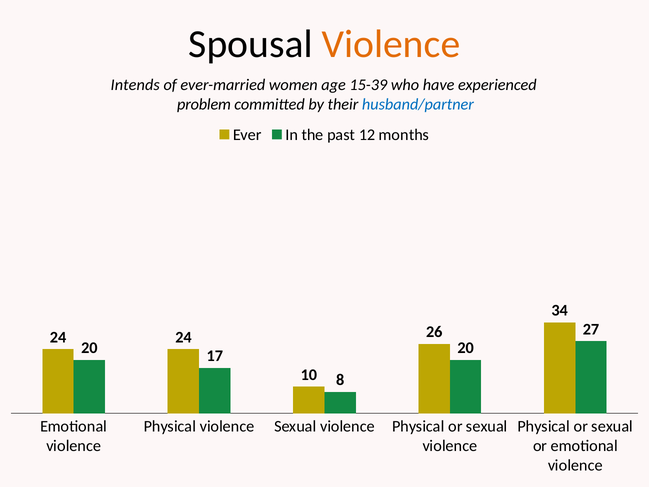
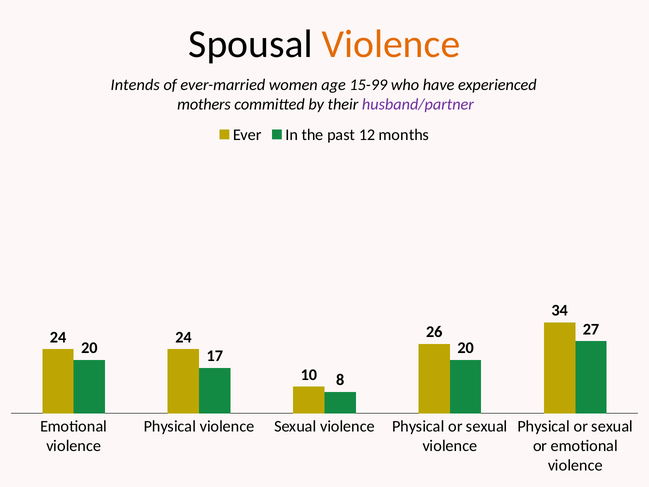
15-39: 15-39 -> 15-99 (368, 85)
problem: problem -> mothers (204, 104)
husband/partner colour: blue -> purple (418, 104)
